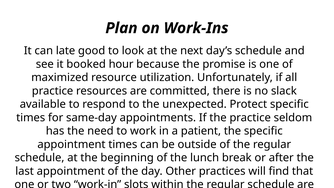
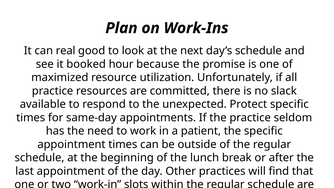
late: late -> real (66, 51)
